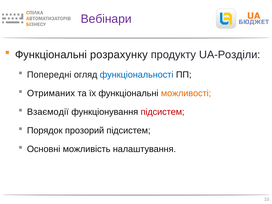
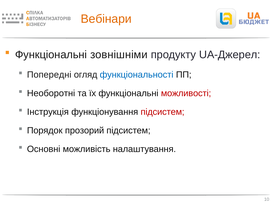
Вебінари colour: purple -> orange (106, 19)
розрахунку: розрахунку -> зовнішніми (119, 55)
UA-Розділи: UA-Розділи -> UA-Джерел (230, 55)
Отриманих: Отриманих -> Необоротні (51, 93)
можливості colour: orange -> red (186, 93)
Взаємодії: Взаємодії -> Інструкція (48, 112)
